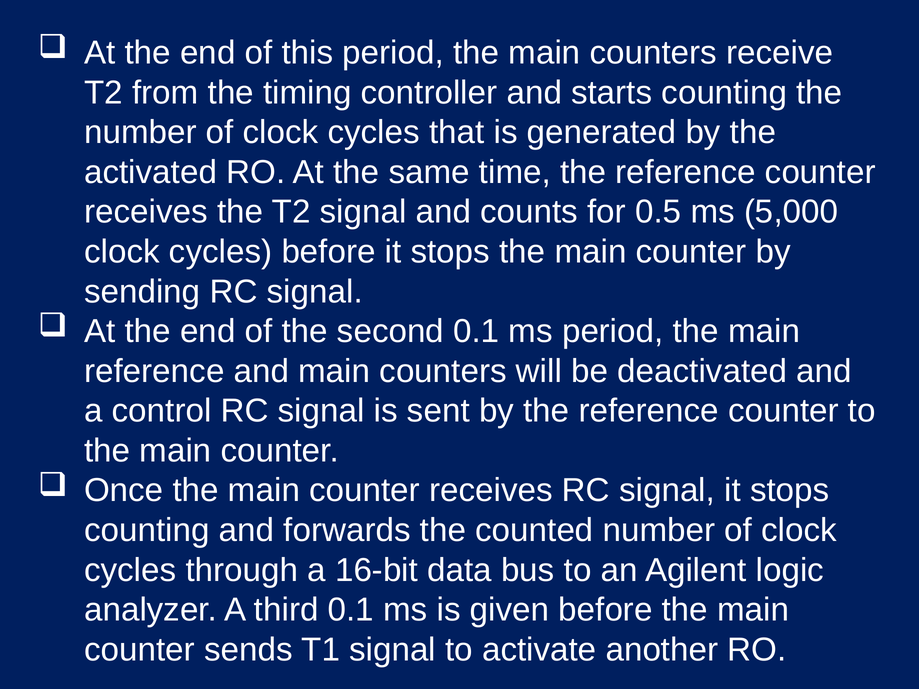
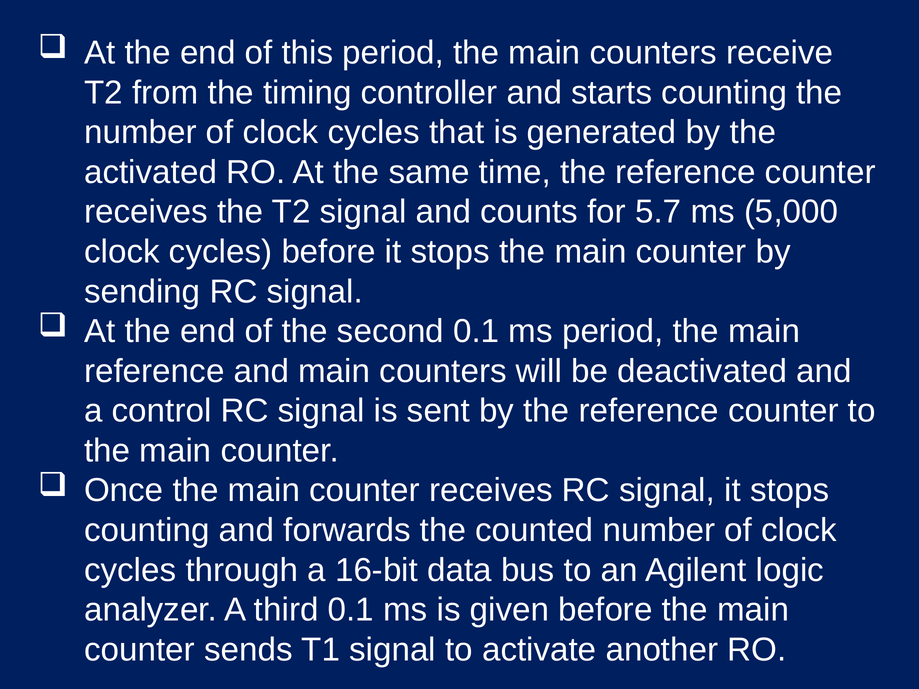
0.5: 0.5 -> 5.7 (658, 212)
